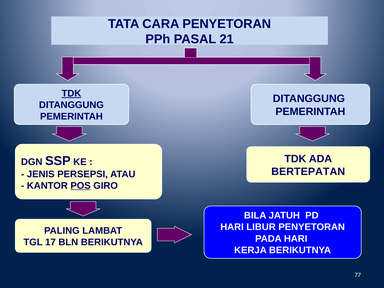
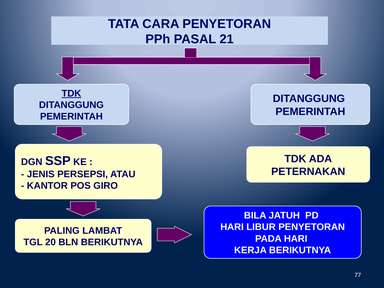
BERTEPATAN: BERTEPATAN -> PETERNAKAN (308, 172)
POS underline: present -> none (81, 186)
17: 17 -> 20 (50, 242)
